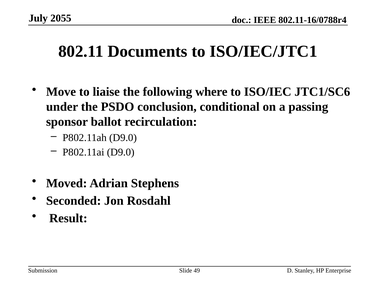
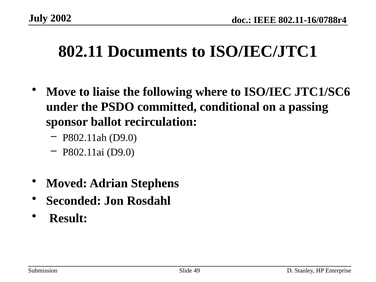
2055: 2055 -> 2002 (61, 18)
conclusion: conclusion -> committed (167, 107)
